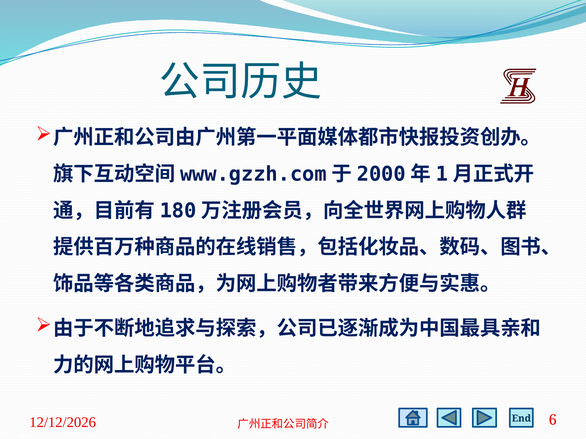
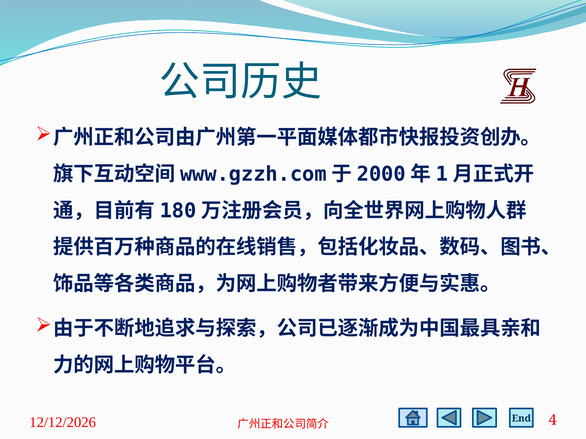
6: 6 -> 4 (553, 421)
